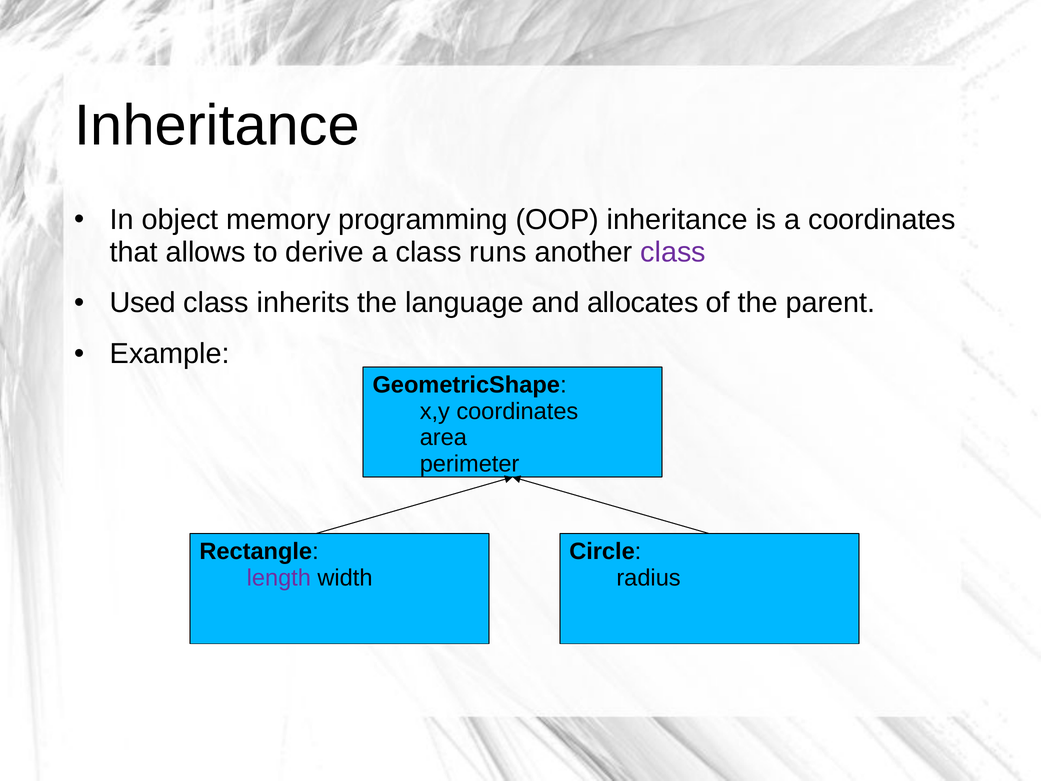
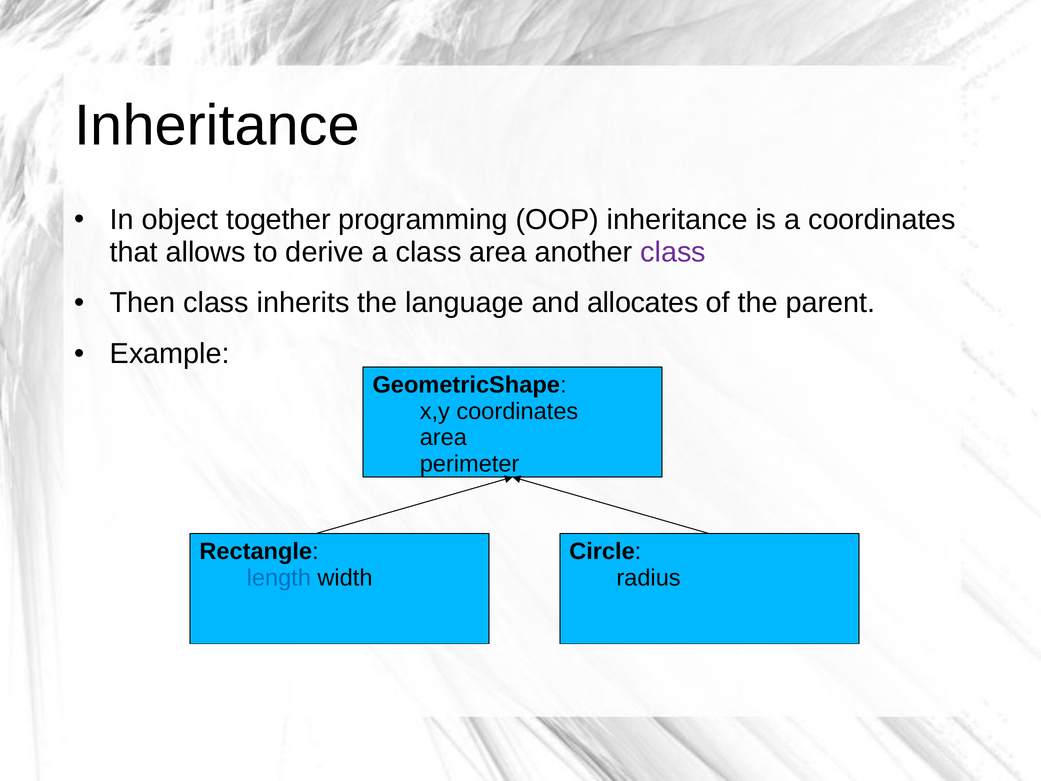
memory: memory -> together (279, 220)
class runs: runs -> area (498, 252)
Used: Used -> Then (143, 303)
length colour: purple -> blue (279, 578)
